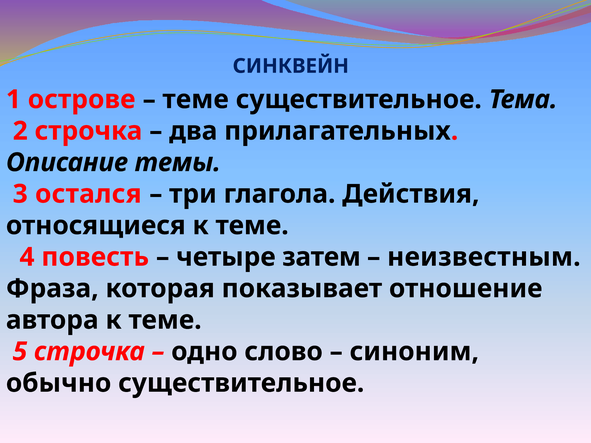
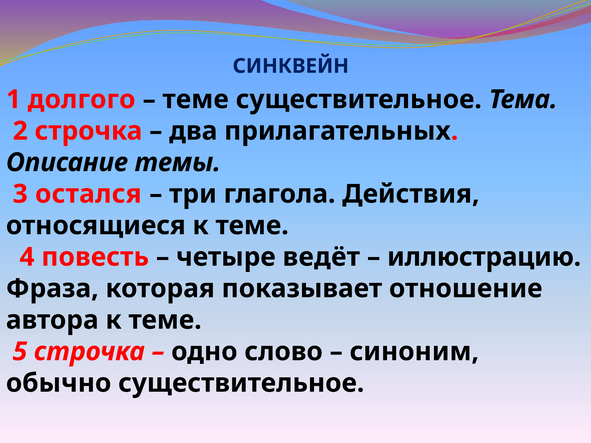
острове: острове -> долгого (82, 100)
затем: затем -> ведёт (321, 257)
неизвестным: неизвестным -> иллюстрацию (484, 257)
